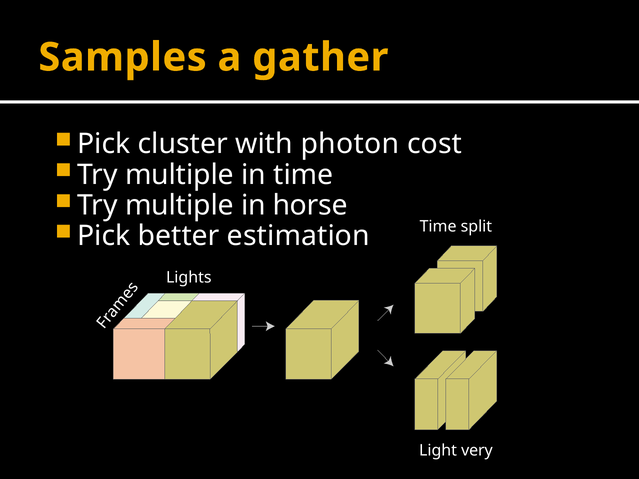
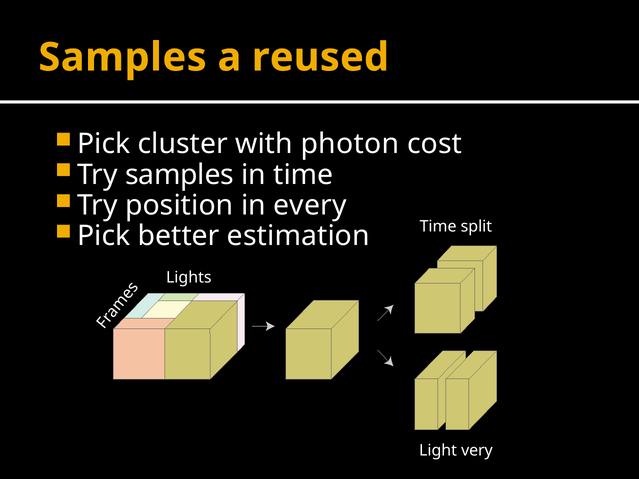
gather: gather -> reused (320, 57)
multiple: multiple -> samples (179, 175)
multiple: multiple -> position (179, 205)
horse: horse -> every (310, 205)
